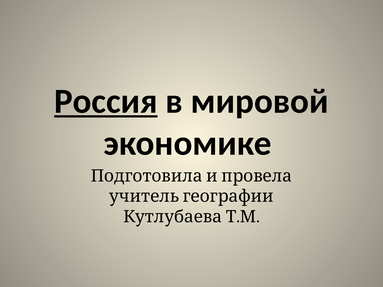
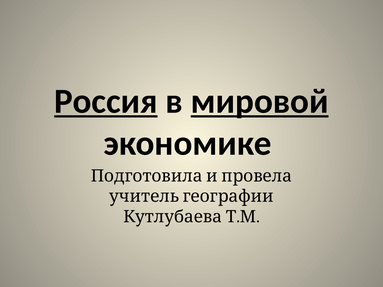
мировой underline: none -> present (260, 101)
